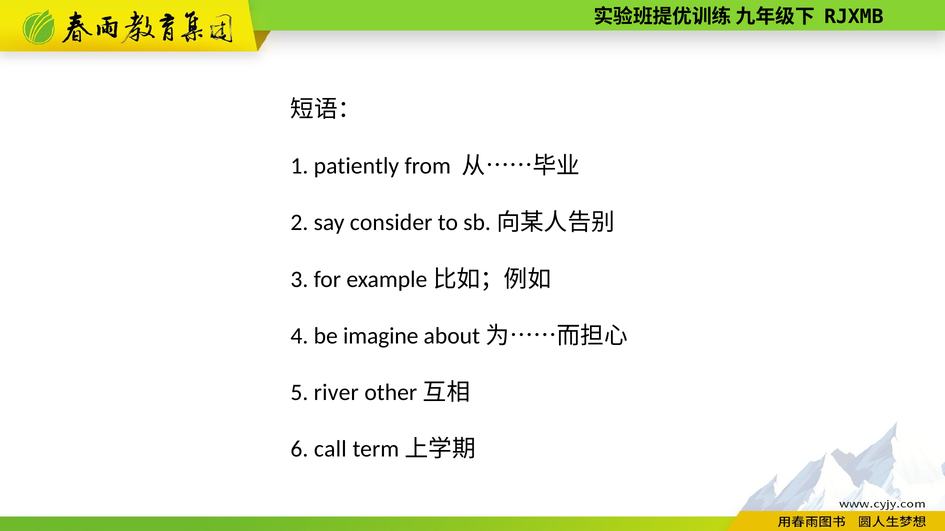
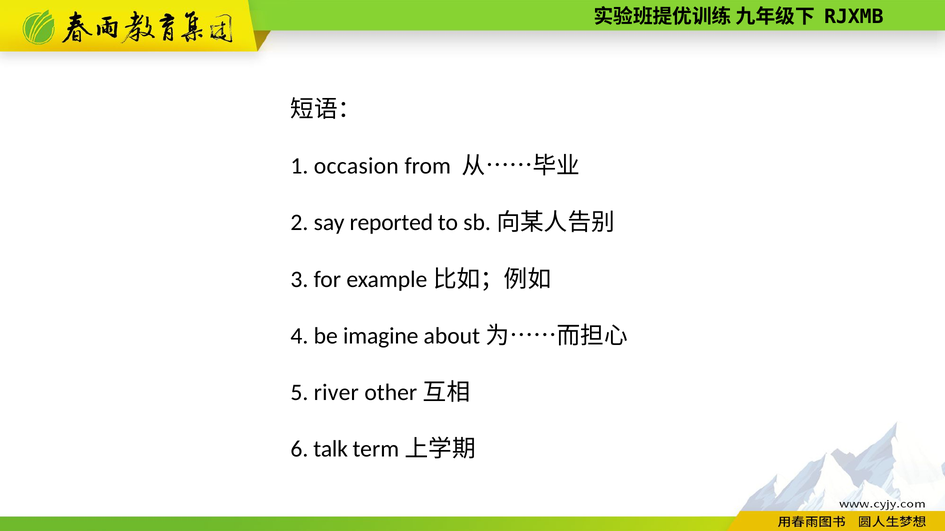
patiently: patiently -> occasion (356, 166)
consider: consider -> reported (391, 223)
call: call -> talk (331, 450)
